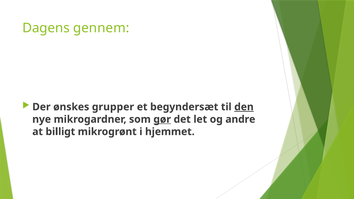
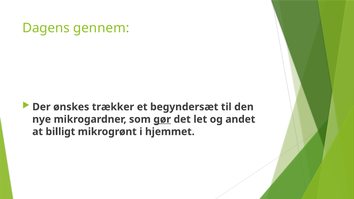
grupper: grupper -> trækker (113, 107)
den underline: present -> none (244, 107)
andre: andre -> andet (240, 119)
